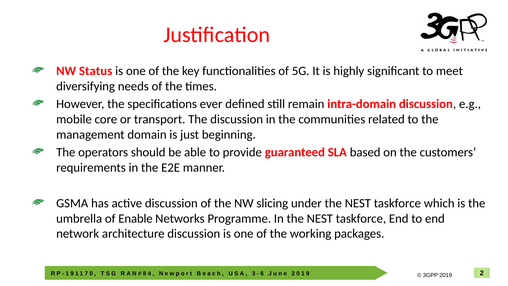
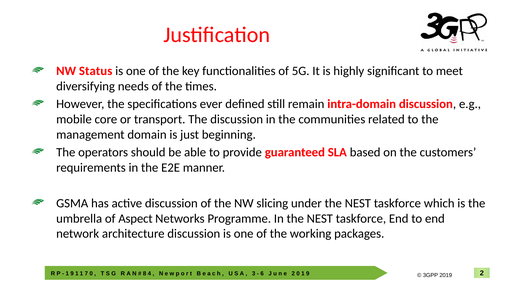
Enable: Enable -> Aspect (135, 218)
